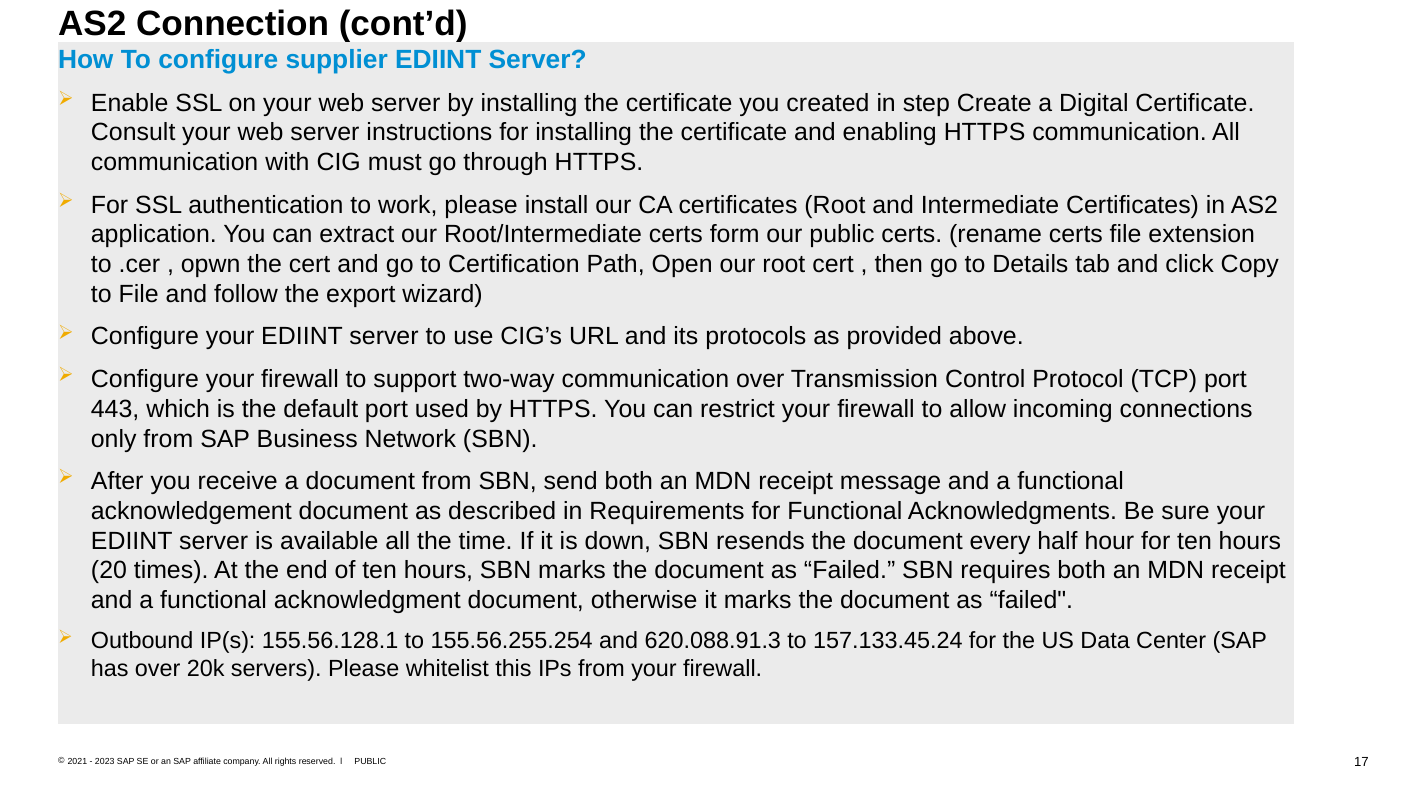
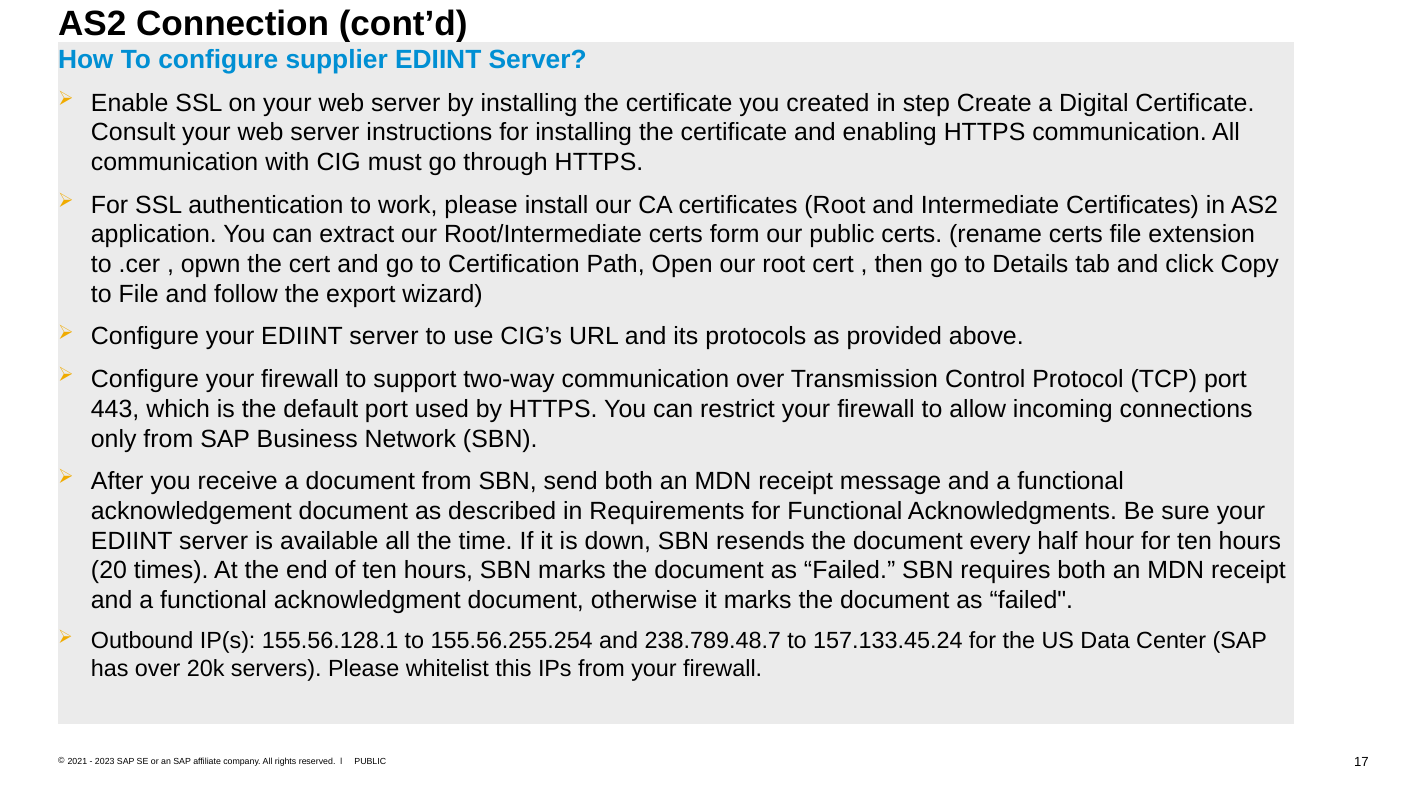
620.088.91.3: 620.088.91.3 -> 238.789.48.7 (713, 641)
